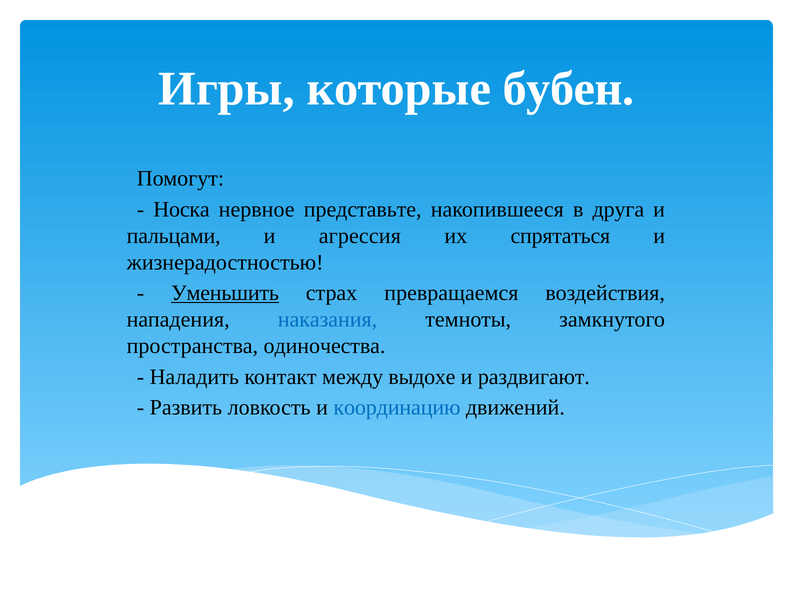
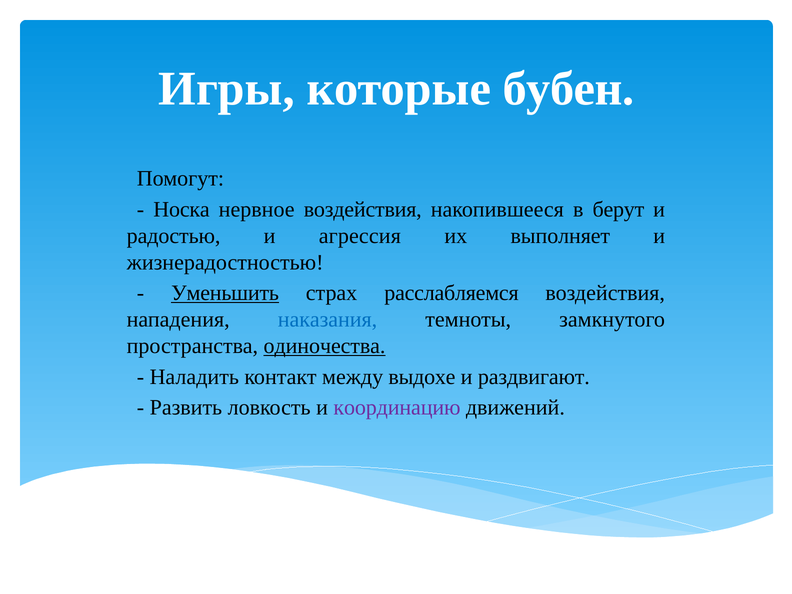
нервное представьте: представьте -> воздействия (363, 209)
друга: друга -> берут (618, 209)
пальцами: пальцами -> радостью (174, 236)
спрятаться: спрятаться -> выполняет (560, 236)
превращаемся: превращаемся -> расслабляемся (451, 293)
одиночества underline: none -> present (325, 346)
координацию colour: blue -> purple (397, 408)
